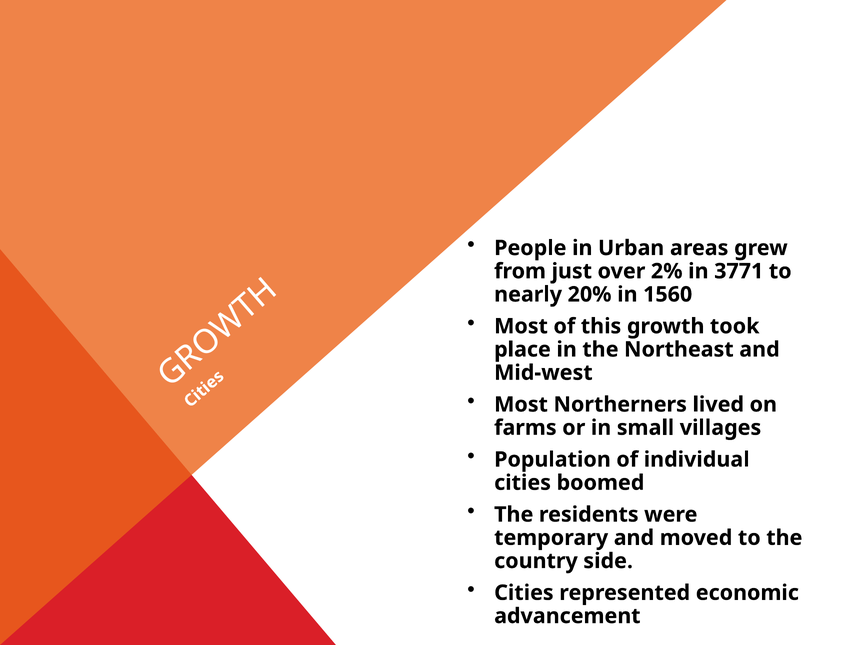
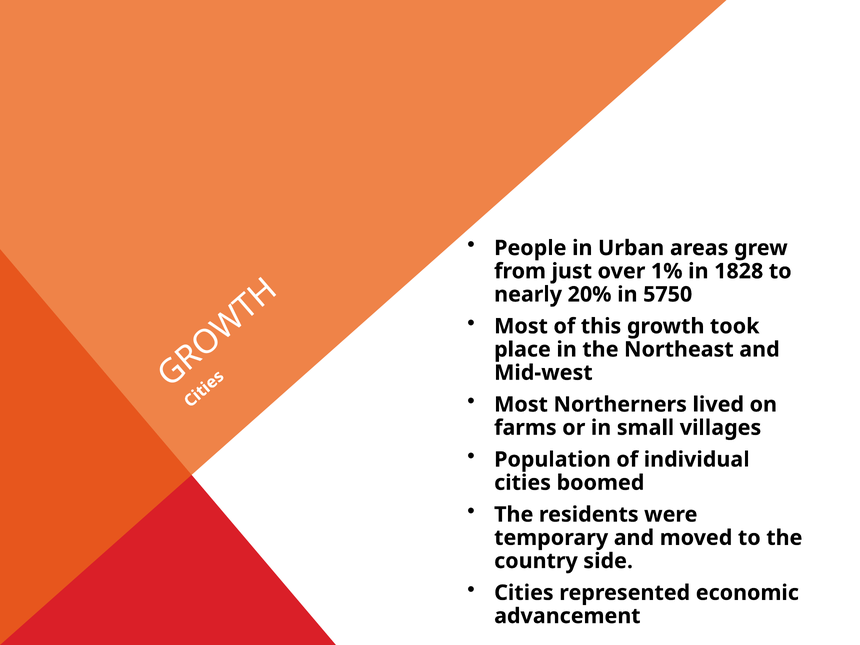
2%: 2% -> 1% (667, 271)
3771: 3771 -> 1828 (739, 271)
1560: 1560 -> 5750 (668, 294)
